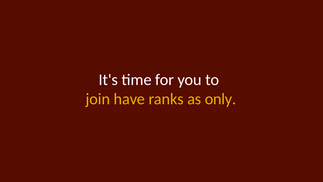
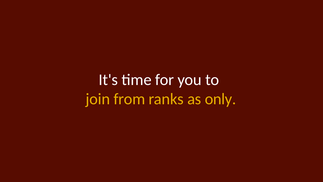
have: have -> from (129, 99)
